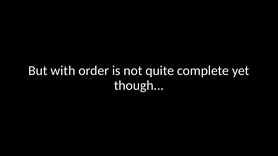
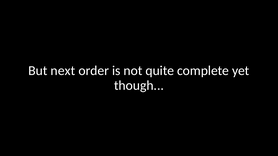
with: with -> next (63, 71)
